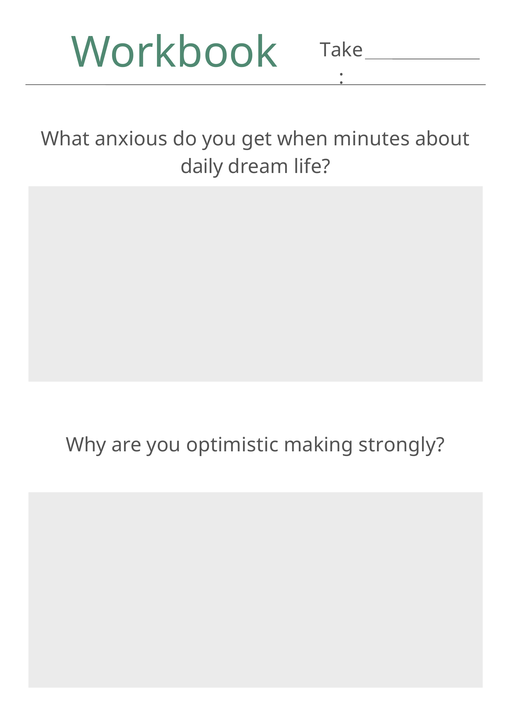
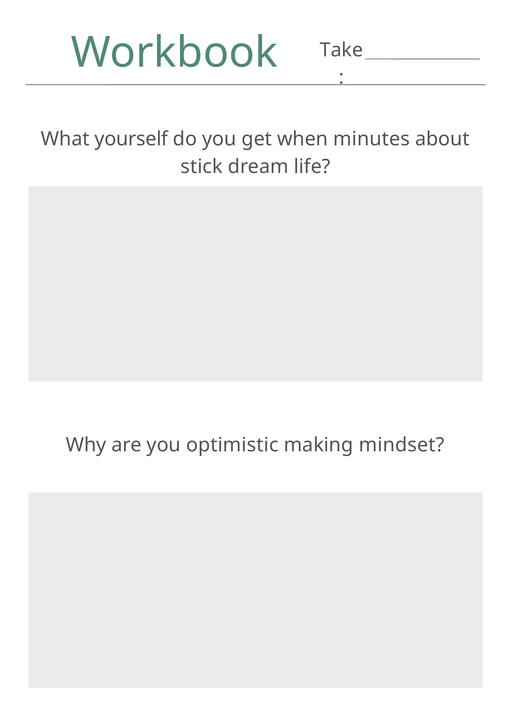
anxious: anxious -> yourself (131, 139)
daily: daily -> stick (202, 167)
strongly: strongly -> mindset (402, 445)
